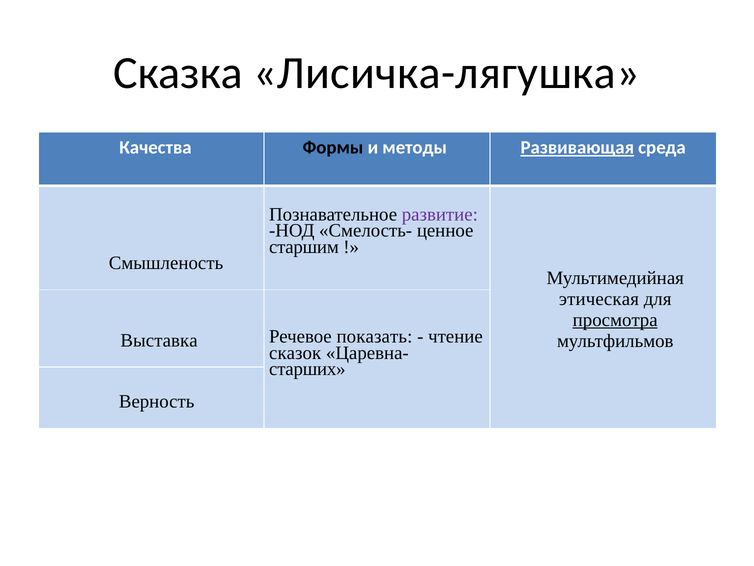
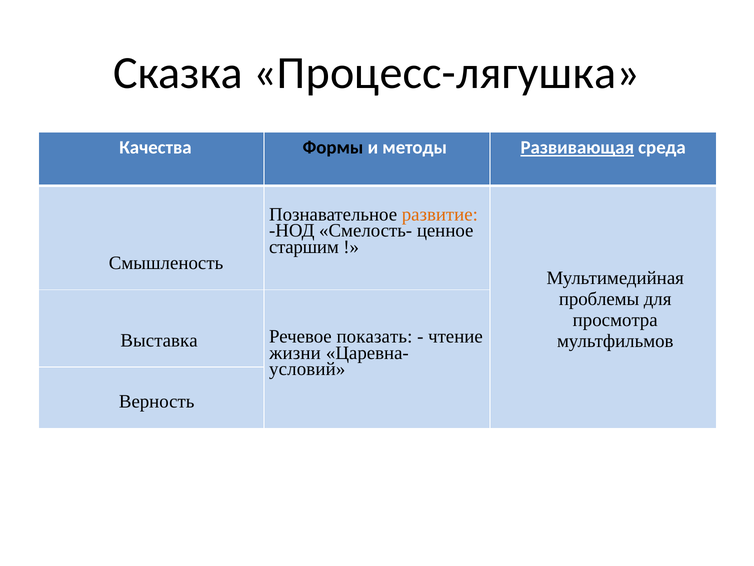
Лисичка-лягушка: Лисичка-лягушка -> Процесс-лягушка (447, 73)
развитие colour: purple -> orange (440, 214)
этическая: этическая -> проблемы (599, 299)
просмотра underline: present -> none (615, 320)
сказок: сказок -> жизни (295, 353)
старших: старших -> условий (307, 369)
